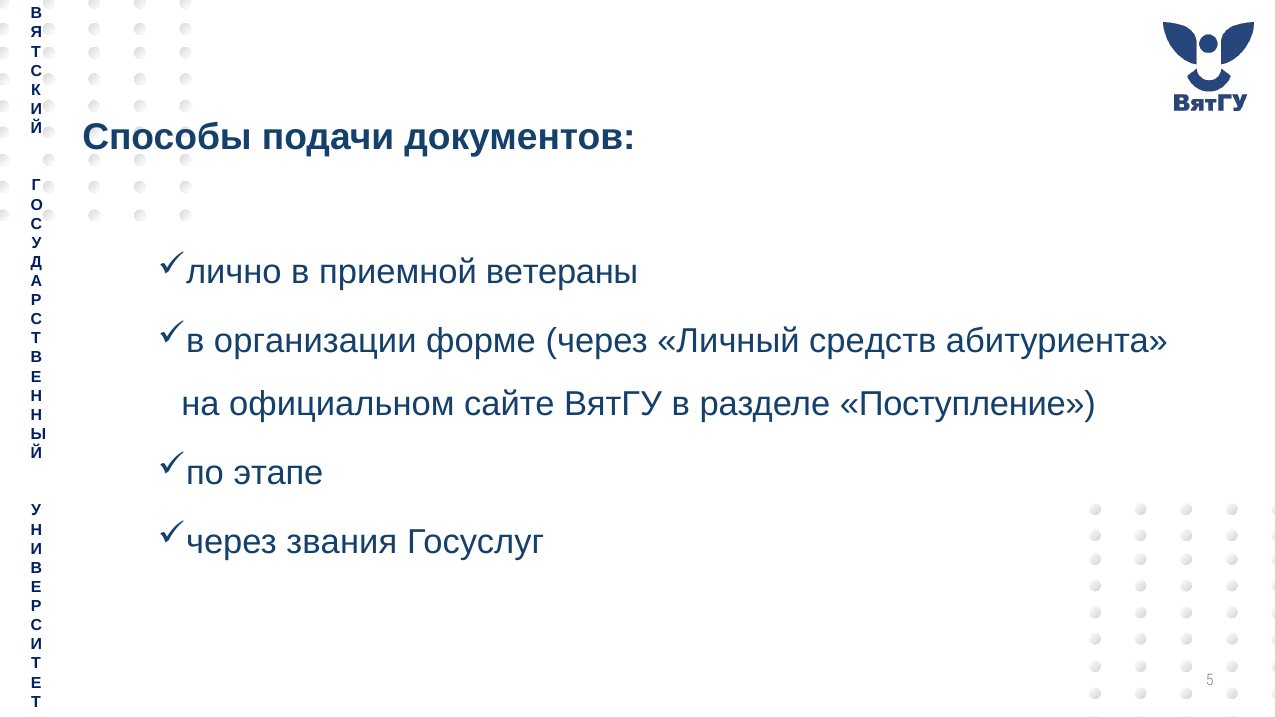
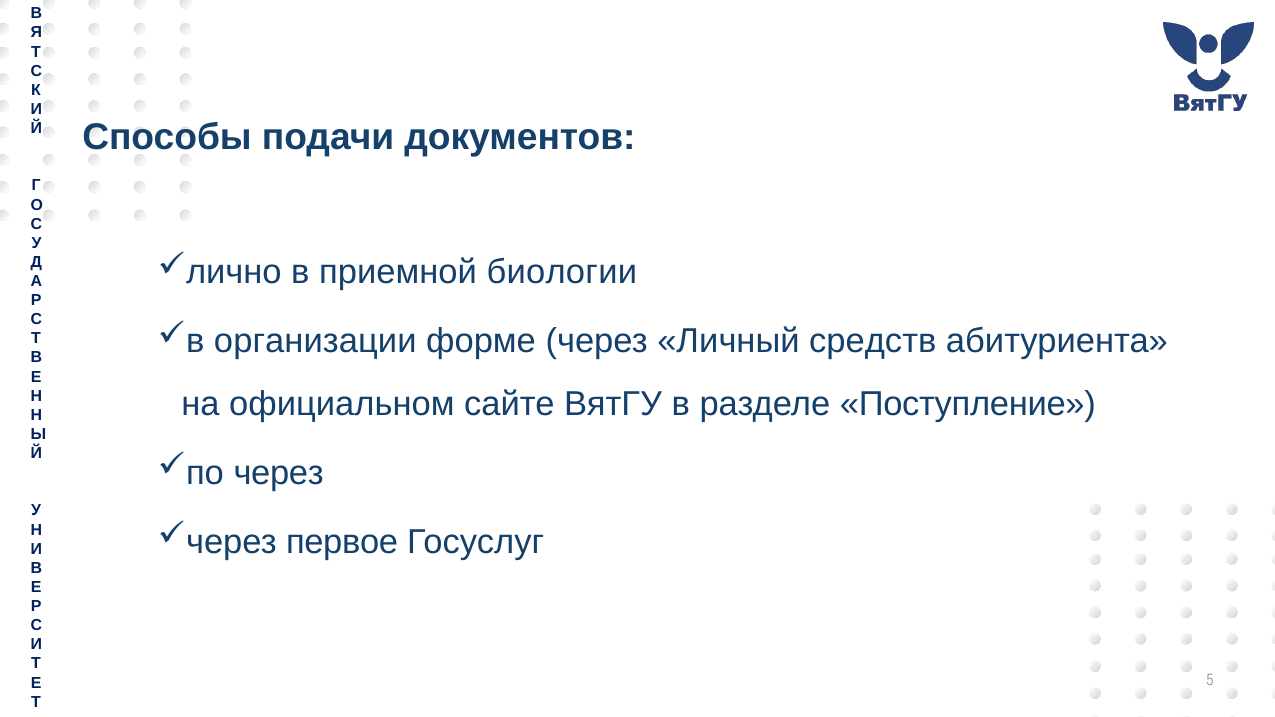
ветераны: ветераны -> биологии (562, 272)
этапе: этапе -> через (279, 473)
звания: звания -> первое (342, 542)
